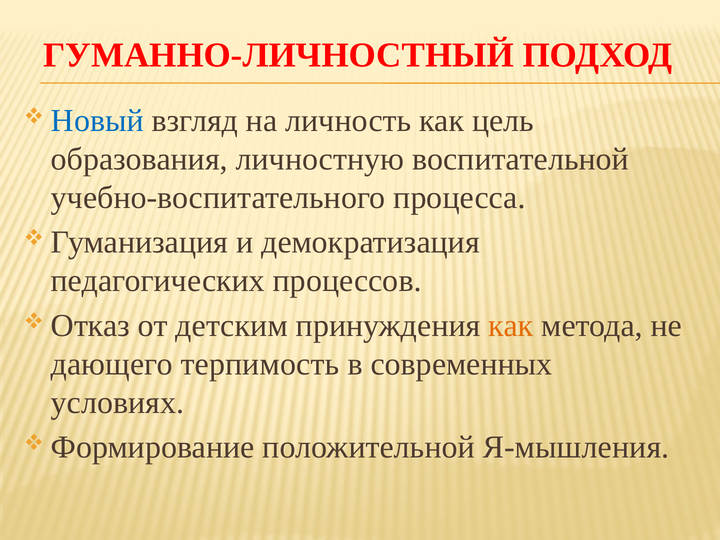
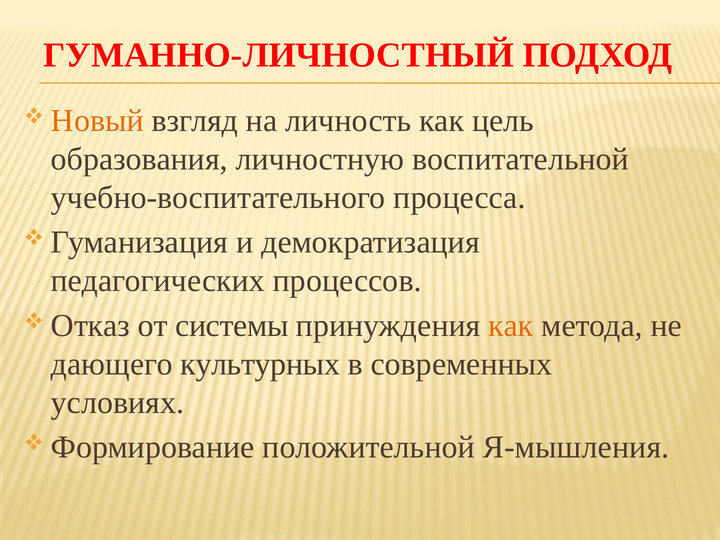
Новый colour: blue -> orange (97, 121)
детским: детским -> системы (232, 326)
терпимость: терпимость -> культурных (260, 364)
